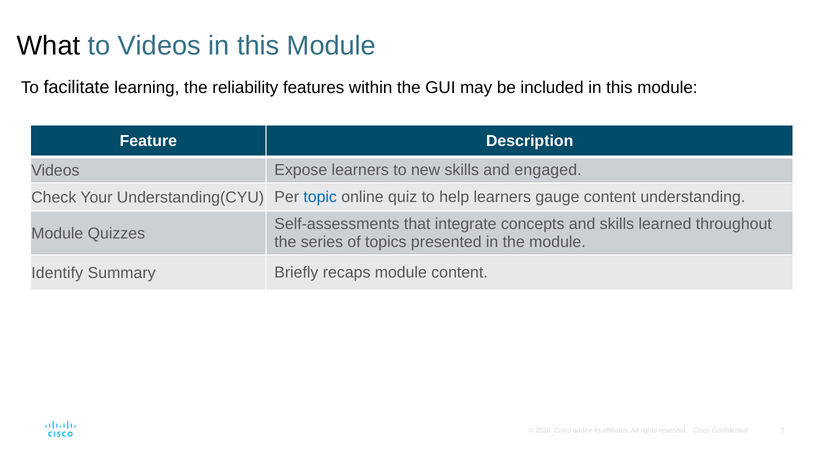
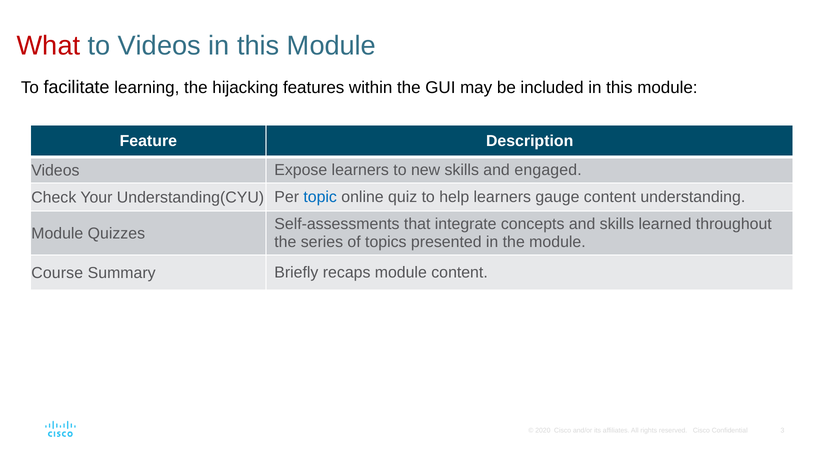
What colour: black -> red (48, 46)
reliability: reliability -> hijacking (245, 88)
Identify: Identify -> Course (57, 273)
